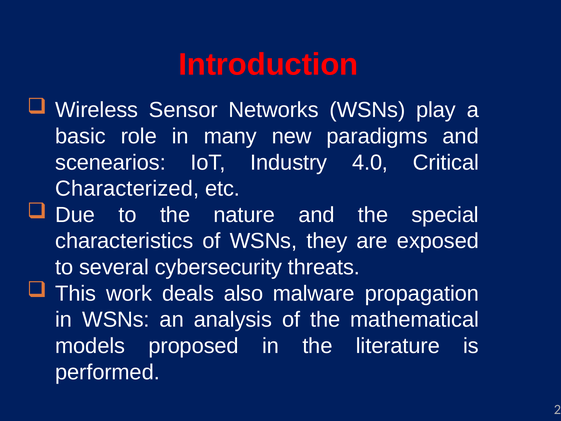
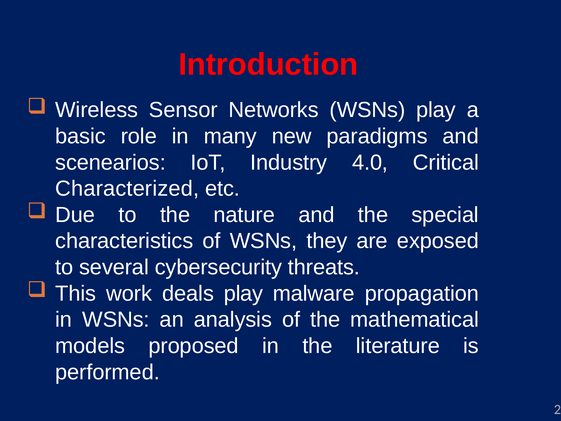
deals also: also -> play (243, 293)
